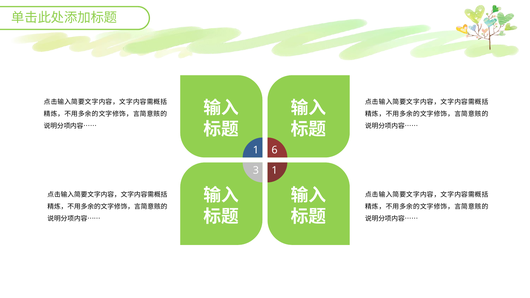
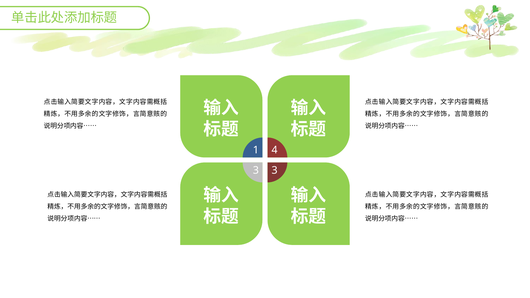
6: 6 -> 4 (275, 150)
3 1: 1 -> 3 (275, 171)
